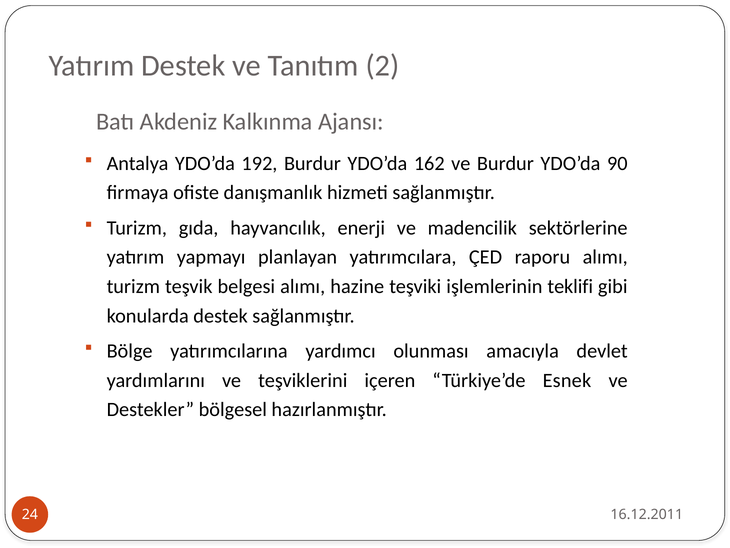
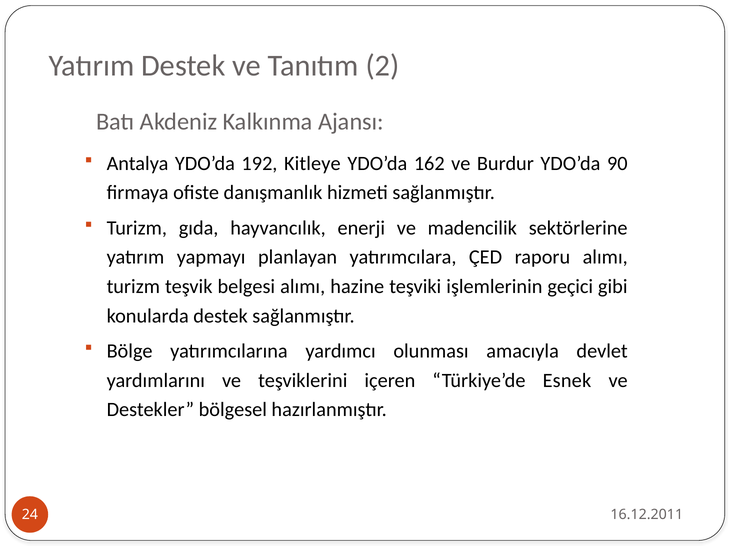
192 Burdur: Burdur -> Kitleye (312, 163)
teklifi: teklifi -> geçici (570, 286)
